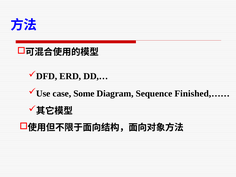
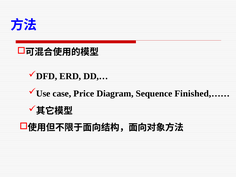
Some: Some -> Price (84, 94)
